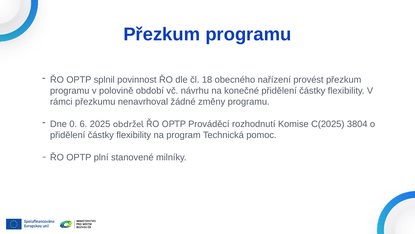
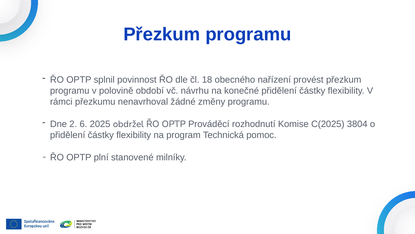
0: 0 -> 2 (73, 124)
